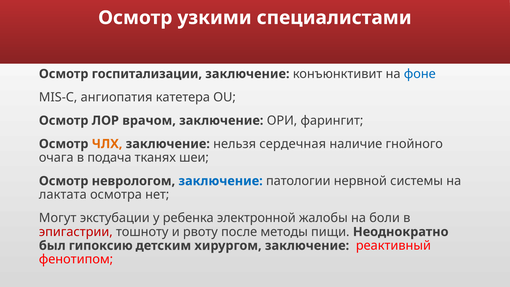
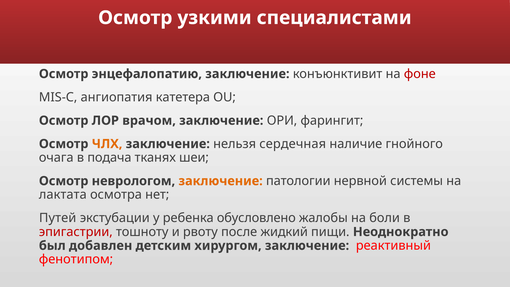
госпитализации: госпитализации -> энцефалопатию (147, 74)
фоне colour: blue -> red (420, 74)
заключение colour: blue -> orange (221, 181)
Могут: Могут -> Путей (58, 218)
электронной: электронной -> обусловлено (256, 218)
методы: методы -> жидкий (284, 232)
гипоксию: гипоксию -> добавлен (101, 246)
